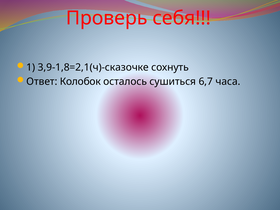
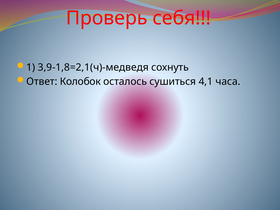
3,9-1,8=2,1(ч)-сказочке: 3,9-1,8=2,1(ч)-сказочке -> 3,9-1,8=2,1(ч)-медведя (93, 67)
6,7: 6,7 -> 4,1 (206, 82)
